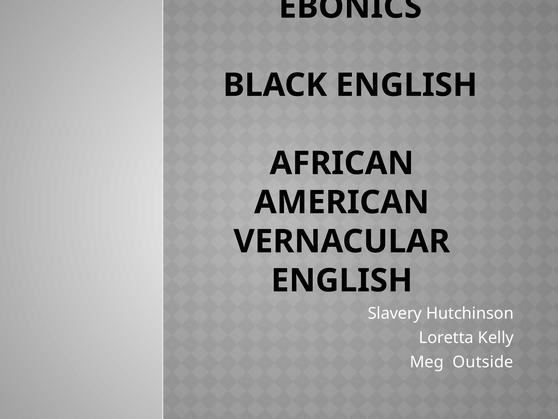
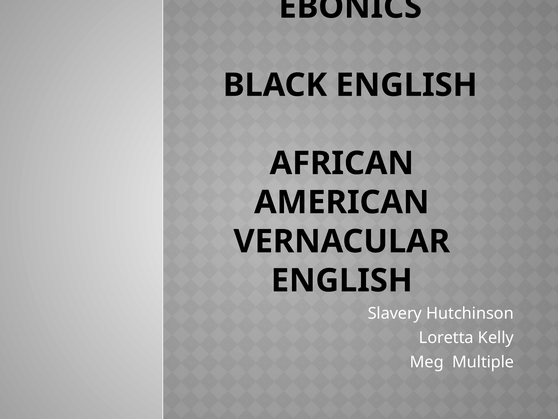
Outside: Outside -> Multiple (483, 362)
